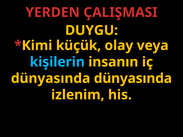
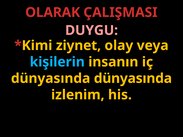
YERDEN: YERDEN -> OLARAK (53, 12)
DUYGU colour: yellow -> pink (92, 30)
küçük: küçük -> ziynet (78, 46)
